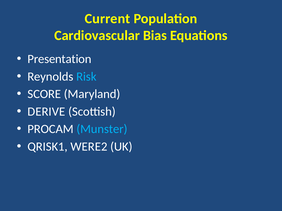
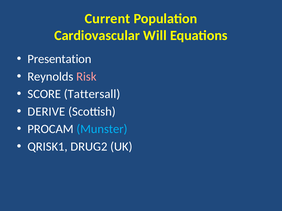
Bias: Bias -> Will (155, 36)
Risk colour: light blue -> pink (86, 77)
Maryland: Maryland -> Tattersall (92, 94)
WERE2: WERE2 -> DRUG2 (89, 147)
